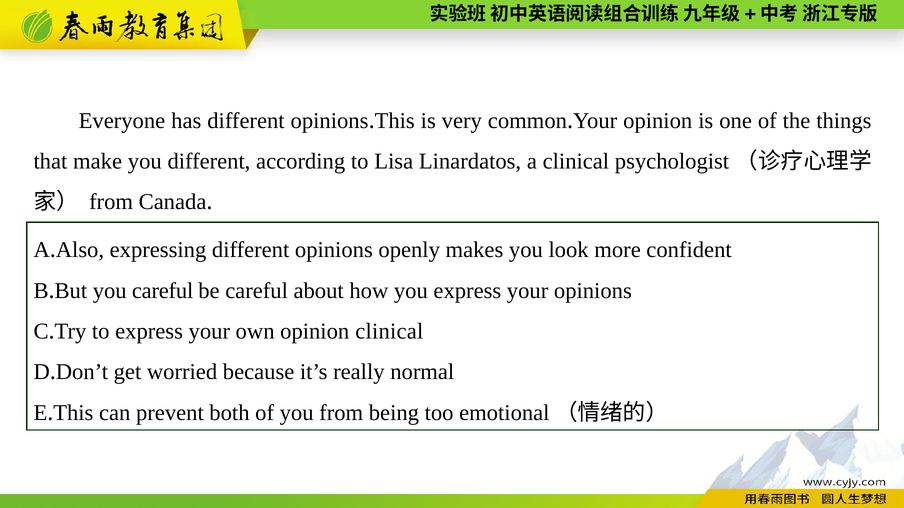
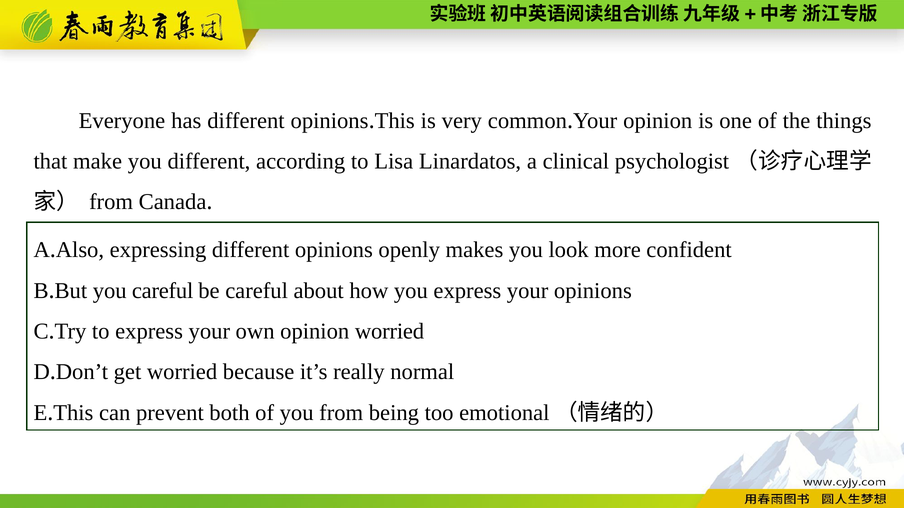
opinion clinical: clinical -> worried (390, 332)
